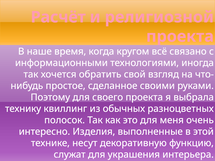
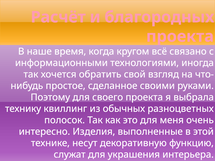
религиозной: религиозной -> благородных (159, 17)
